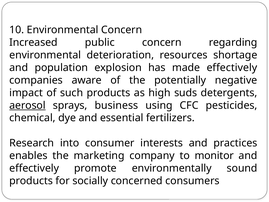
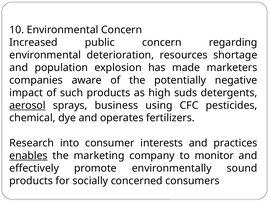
made effectively: effectively -> marketers (232, 68)
essential: essential -> operates (122, 118)
enables underline: none -> present (28, 155)
